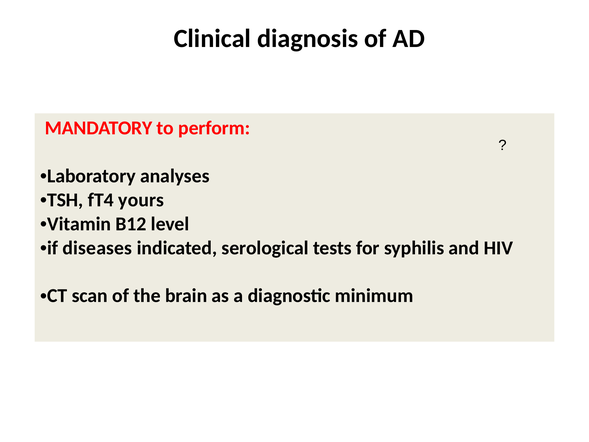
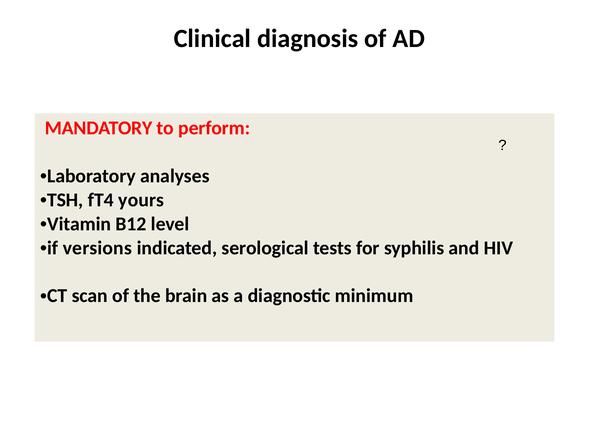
diseases: diseases -> versions (97, 248)
